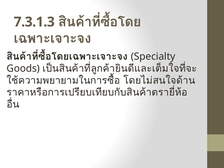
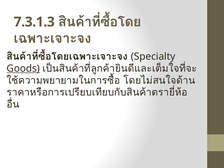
Goods underline: none -> present (23, 68)
